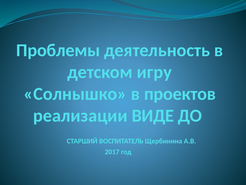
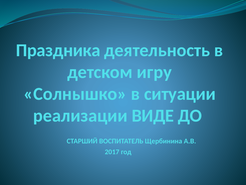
Проблемы: Проблемы -> Праздника (58, 50)
проектов: проектов -> ситуации (180, 94)
